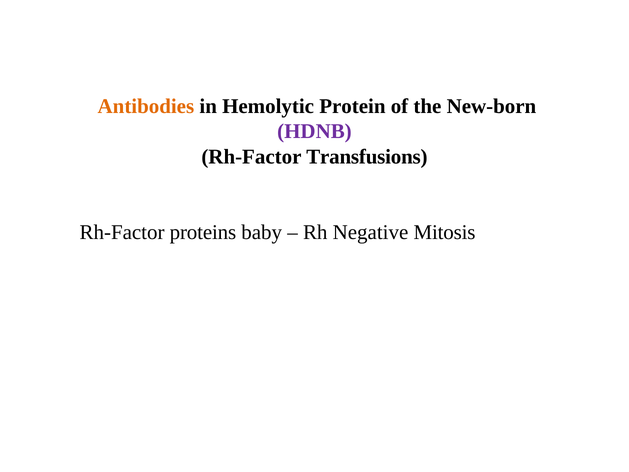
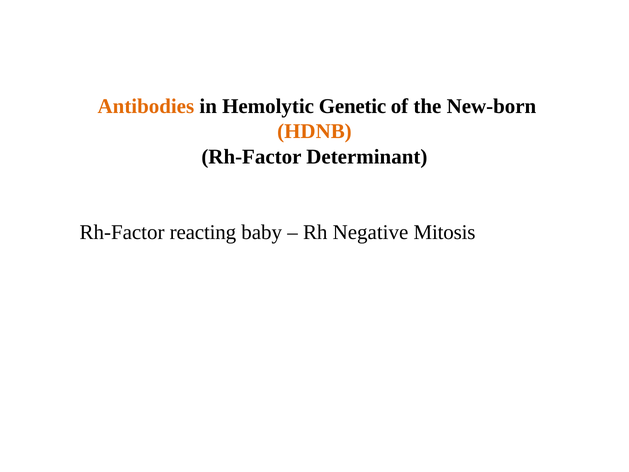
Protein: Protein -> Genetic (353, 106)
HDNB colour: purple -> orange (314, 131)
Transfusions: Transfusions -> Determinant (367, 157)
proteins: proteins -> reacting (203, 232)
